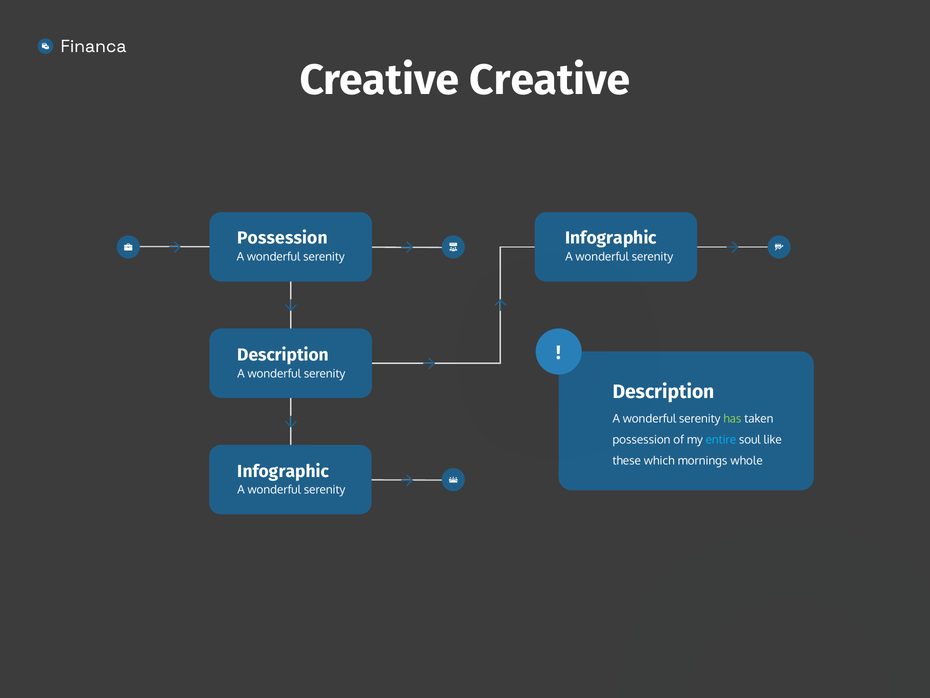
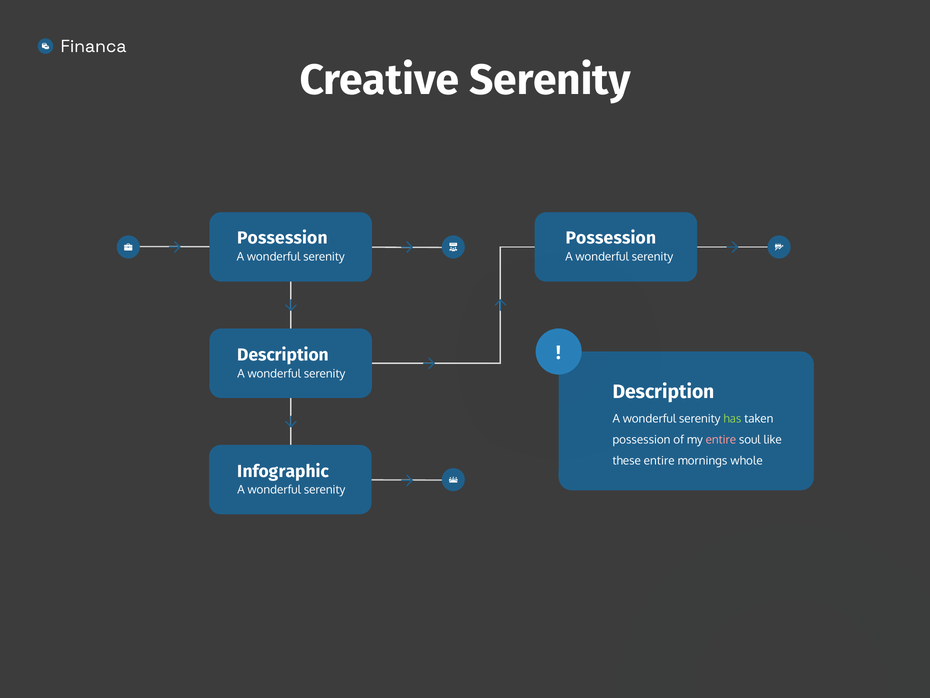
Creative Creative: Creative -> Serenity (550, 80)
Infographic: Infographic -> Possession (611, 238)
entire colour: light blue -> pink (721, 440)
these which: which -> entire (659, 461)
